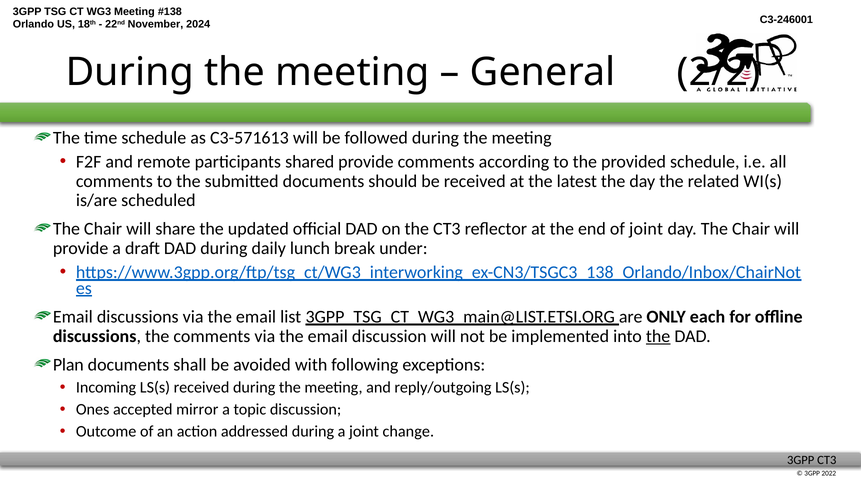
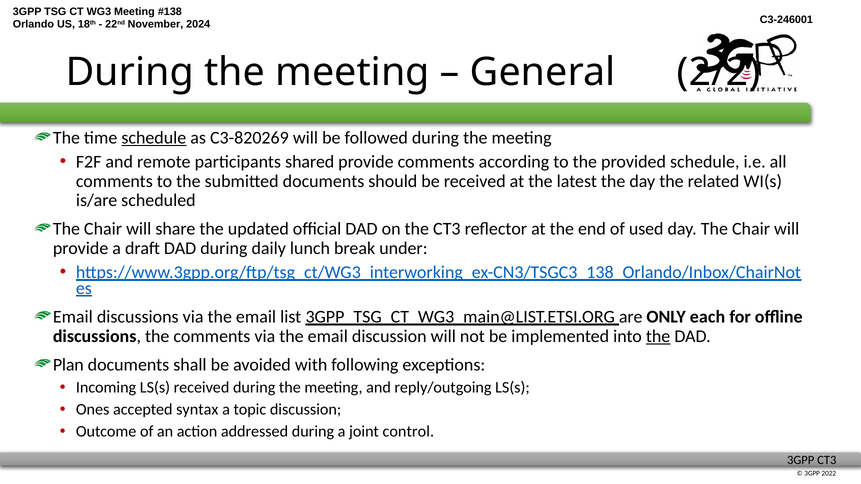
schedule underline: none -> present (154, 138)
C3-571613: C3-571613 -> C3-820269 (249, 138)
of joint: joint -> used (646, 229)
mirror: mirror -> syntax (197, 410)
change: change -> control (408, 432)
